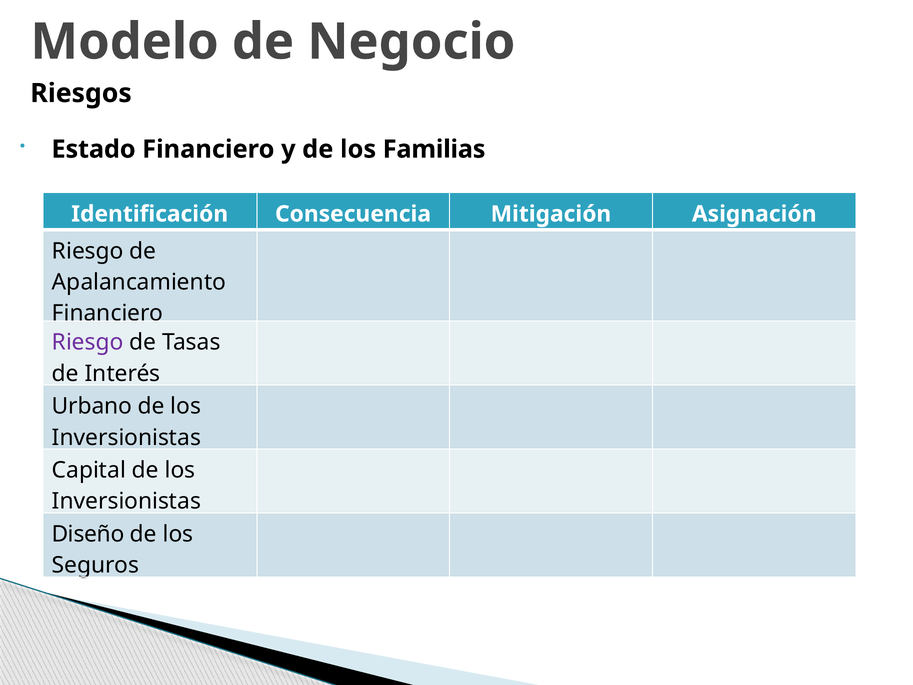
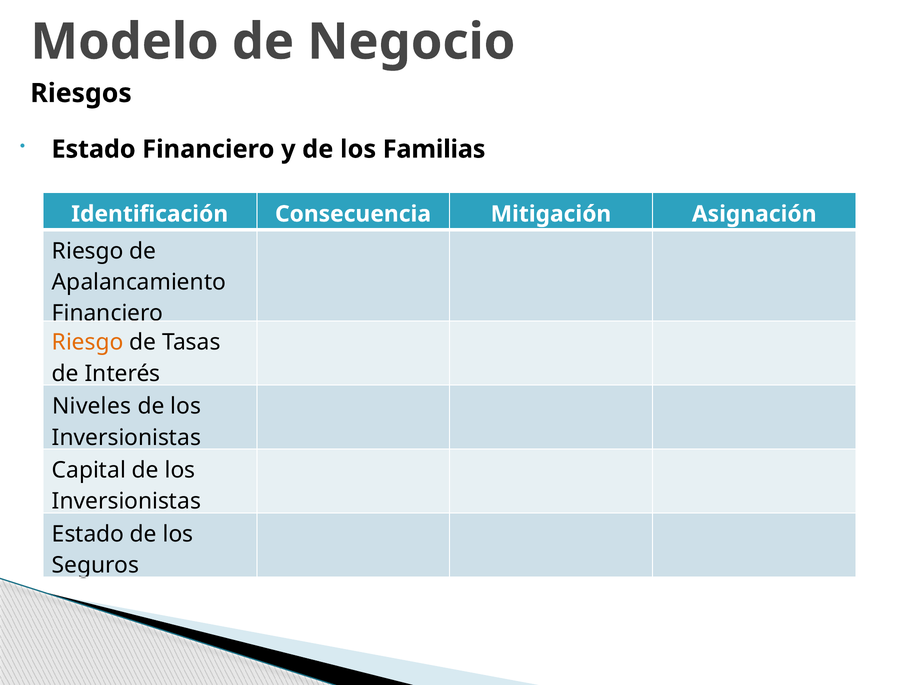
Riesgo colour: purple -> orange (88, 342)
Urbano: Urbano -> Niveles (92, 406)
Diseño: Diseño -> Estado (88, 534)
